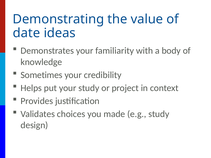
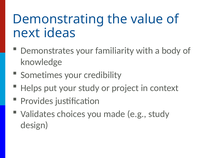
date: date -> next (26, 33)
